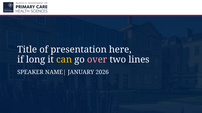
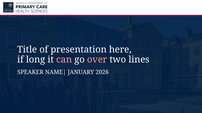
can colour: yellow -> pink (64, 60)
